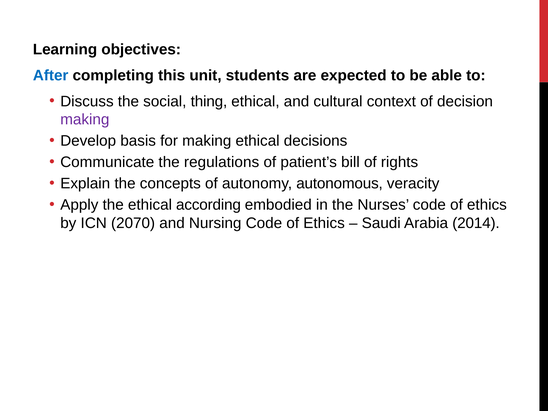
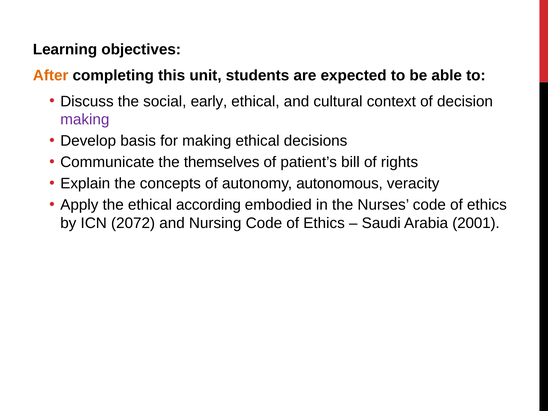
After colour: blue -> orange (51, 75)
thing: thing -> early (209, 101)
regulations: regulations -> themselves (222, 162)
2070: 2070 -> 2072 (133, 223)
2014: 2014 -> 2001 (476, 223)
